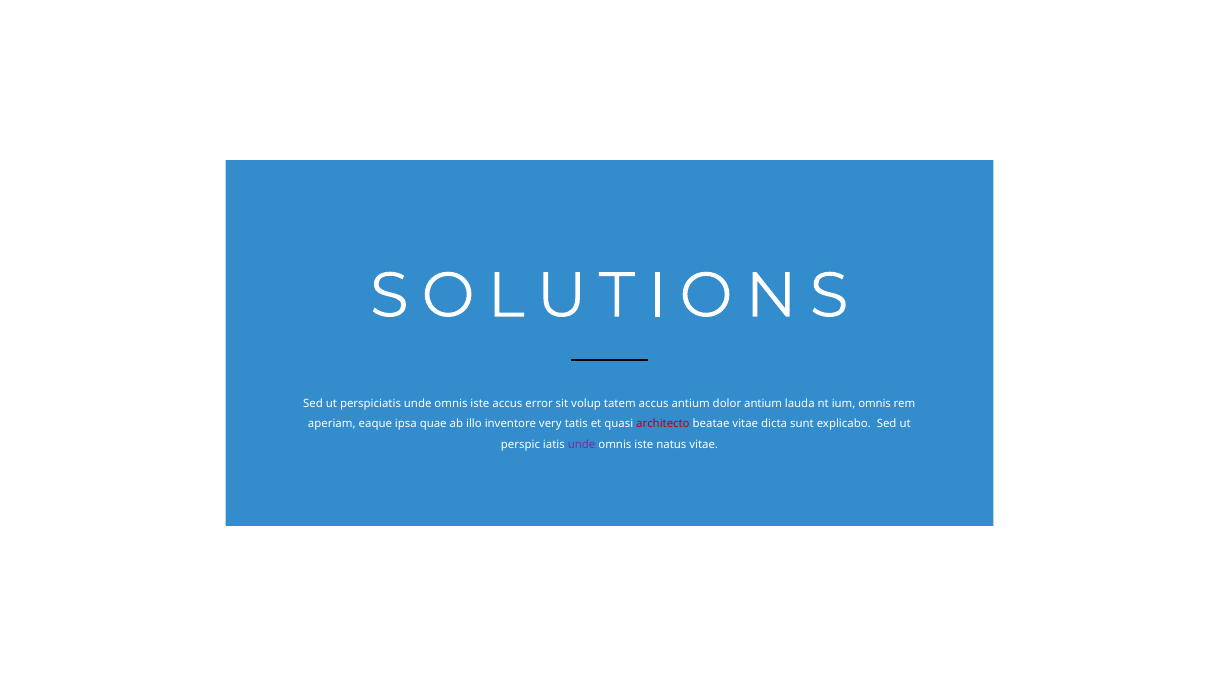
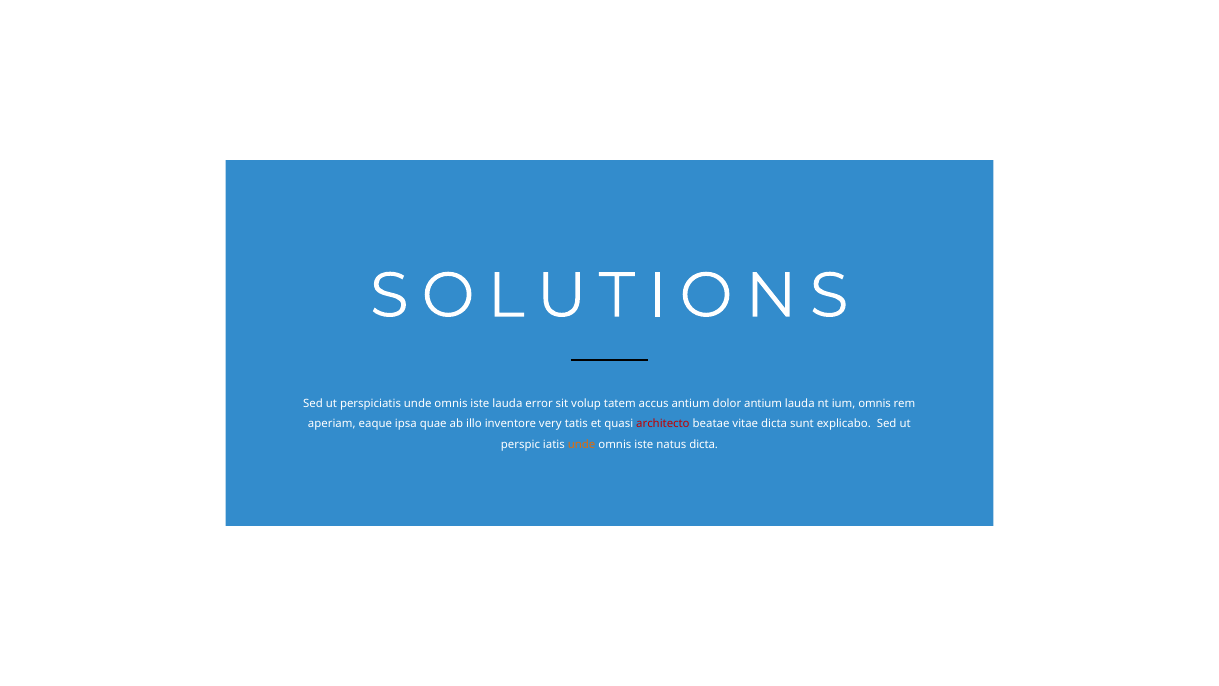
iste accus: accus -> lauda (507, 403)
unde colour: purple -> orange (582, 444)
natus vitae: vitae -> dicta (704, 444)
